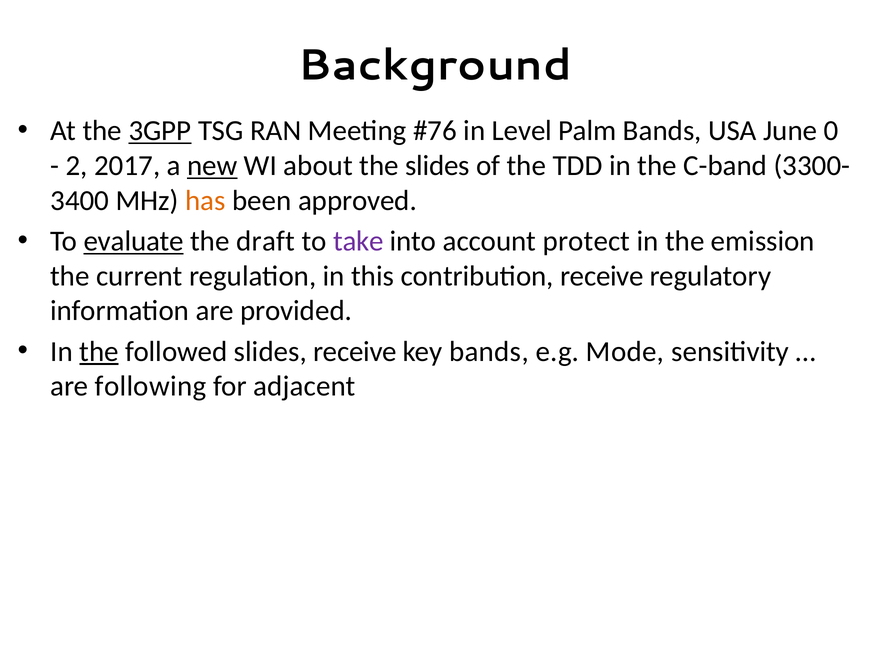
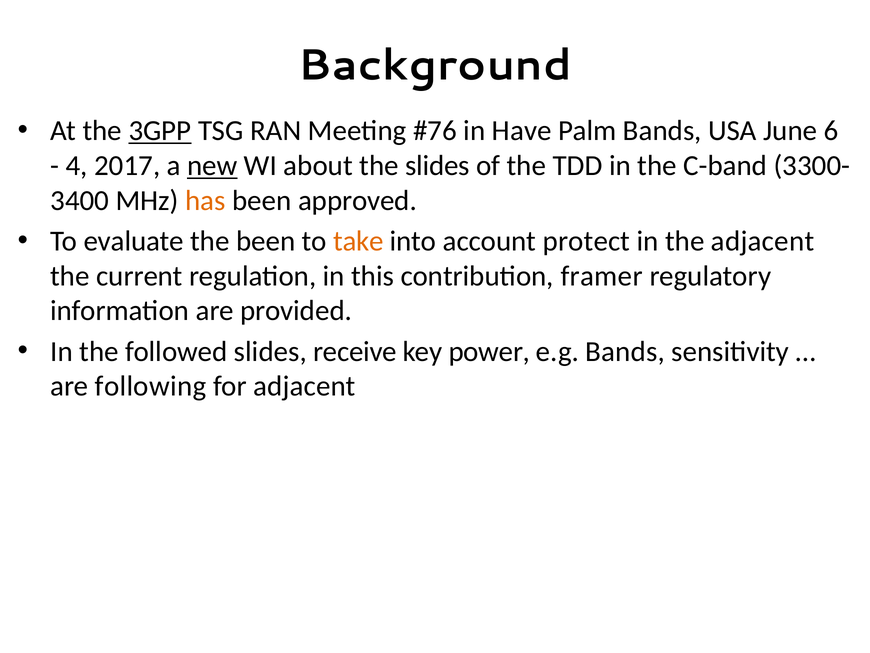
Level: Level -> Have (522, 131)
0: 0 -> 6 (831, 131)
2: 2 -> 4 (77, 166)
evaluate underline: present -> none (134, 241)
the draft: draft -> been (266, 241)
take colour: purple -> orange (358, 241)
the emission: emission -> adjacent (763, 241)
contribution receive: receive -> framer (602, 276)
the underline: present -> none (99, 351)
key bands: bands -> power (489, 351)
e.g Mode: Mode -> Bands (625, 351)
